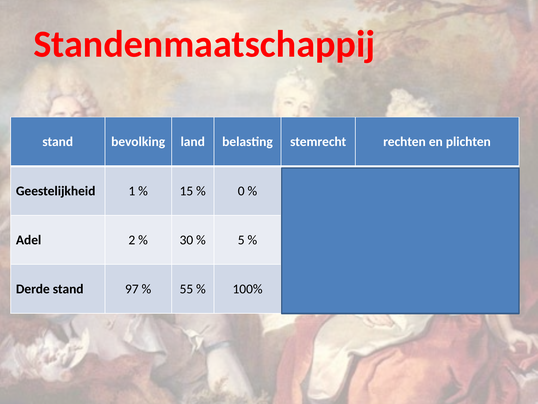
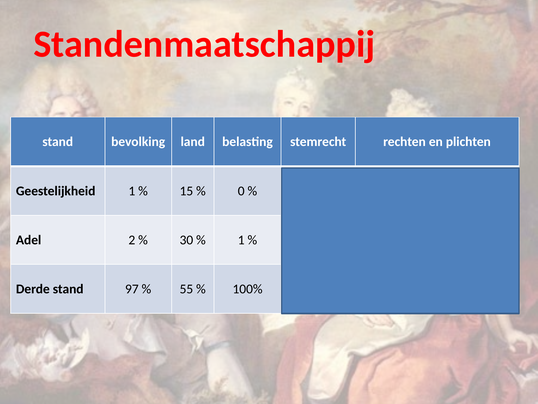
5: 5 -> 1 (241, 240)
